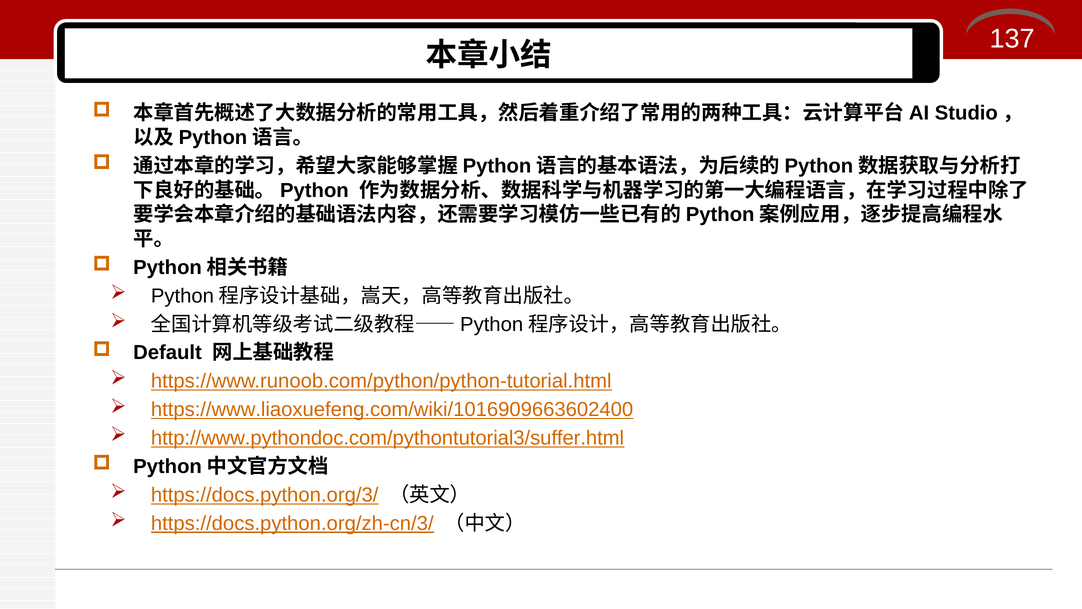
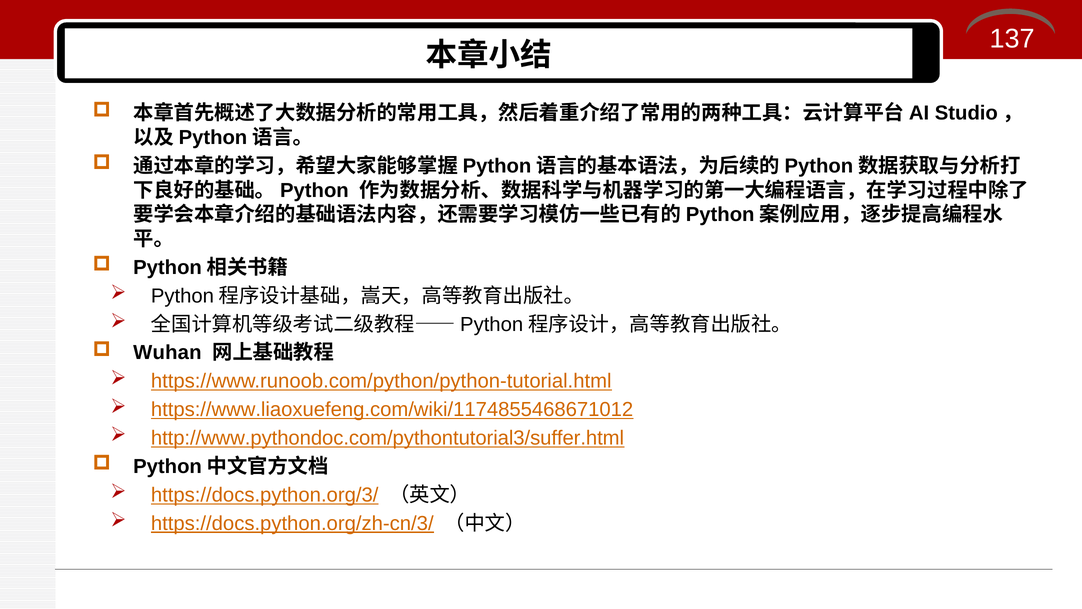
Default: Default -> Wuhan (167, 353)
https://www.liaoxuefeng.com/wiki/1016909663602400: https://www.liaoxuefeng.com/wiki/1016909663602400 -> https://www.liaoxuefeng.com/wiki/1174855468671012 (392, 409)
